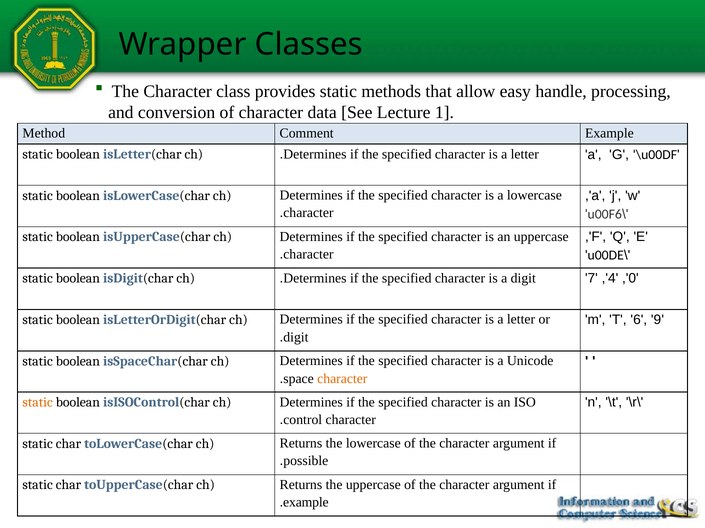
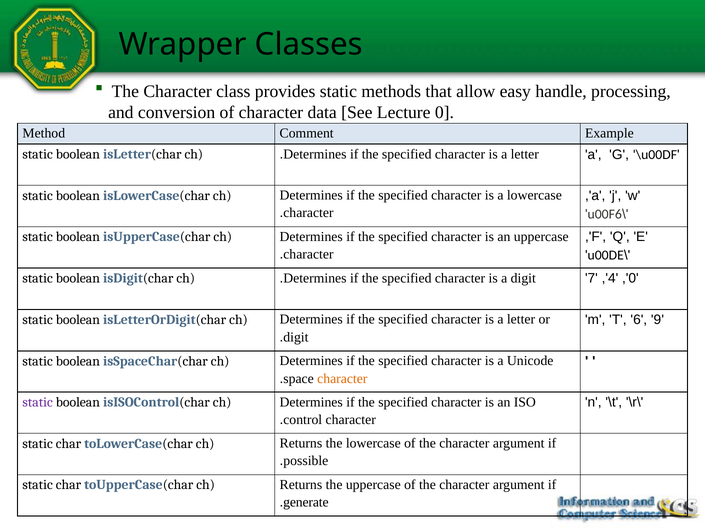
Lecture 1: 1 -> 0 (444, 113)
static colour: orange -> purple (38, 403)
example: example -> generate (306, 503)
